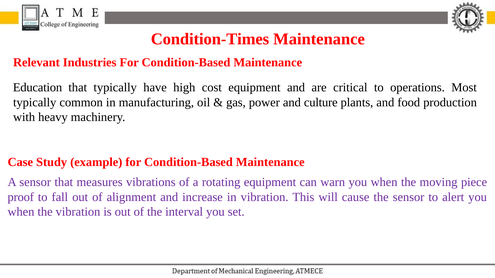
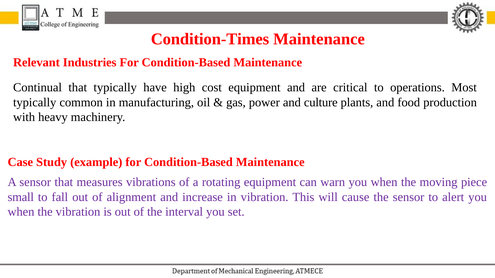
Education: Education -> Continual (38, 88)
proof: proof -> small (21, 197)
